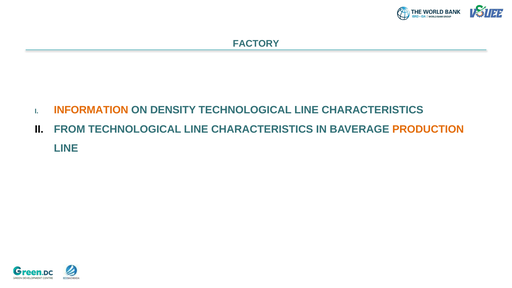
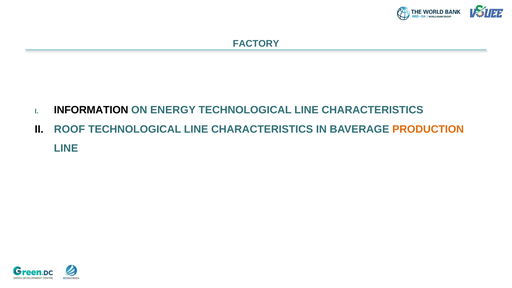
INFORMATION colour: orange -> black (91, 110)
DENSITY: DENSITY -> ENERGY (173, 110)
FROM: FROM -> ROOF (70, 129)
